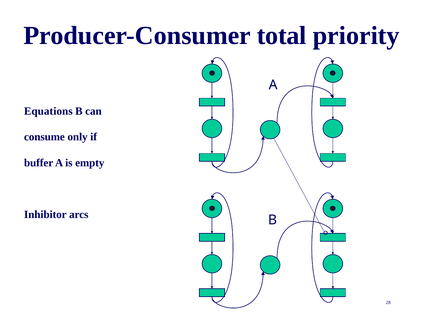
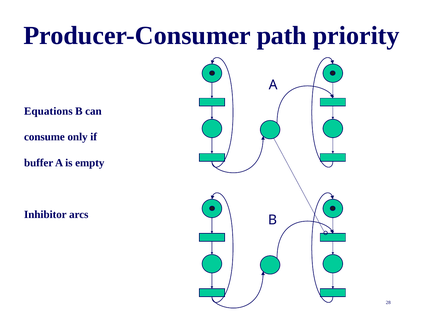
total: total -> path (282, 36)
